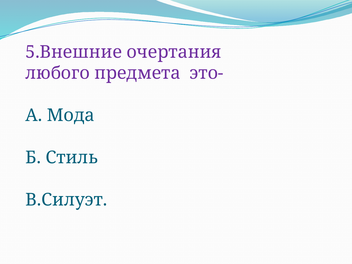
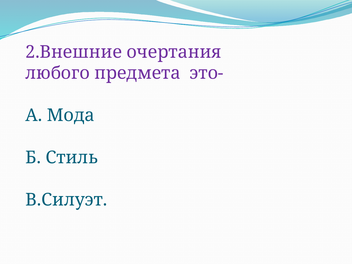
5.Внешние: 5.Внешние -> 2.Внешние (74, 52)
